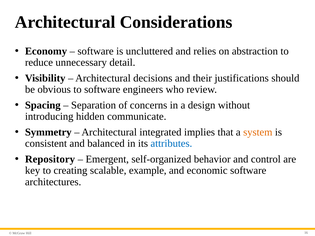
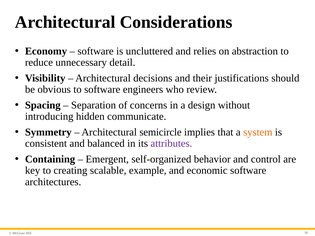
integrated: integrated -> semicircle (161, 132)
attributes colour: blue -> purple (171, 144)
Repository: Repository -> Containing (50, 159)
